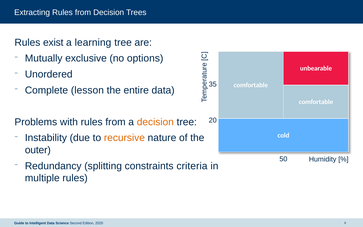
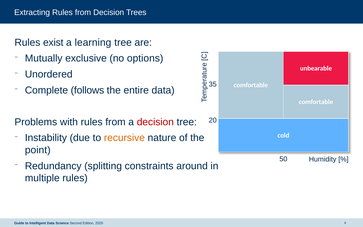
lesson: lesson -> follows (87, 90)
decision colour: orange -> red (155, 122)
outer: outer -> point (38, 150)
criteria: criteria -> around (192, 166)
